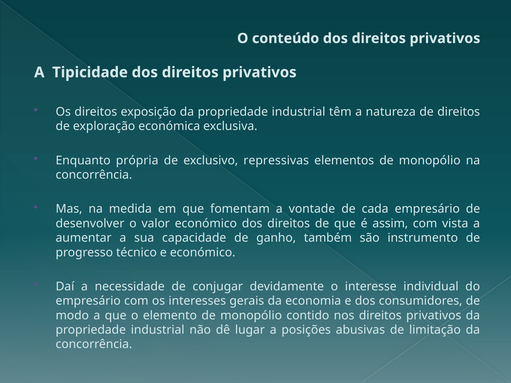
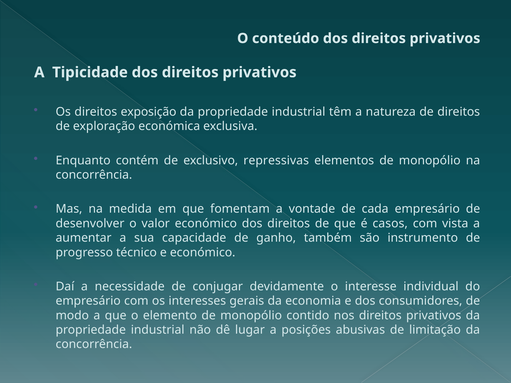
própria: própria -> contém (137, 161)
assim: assim -> casos (390, 224)
